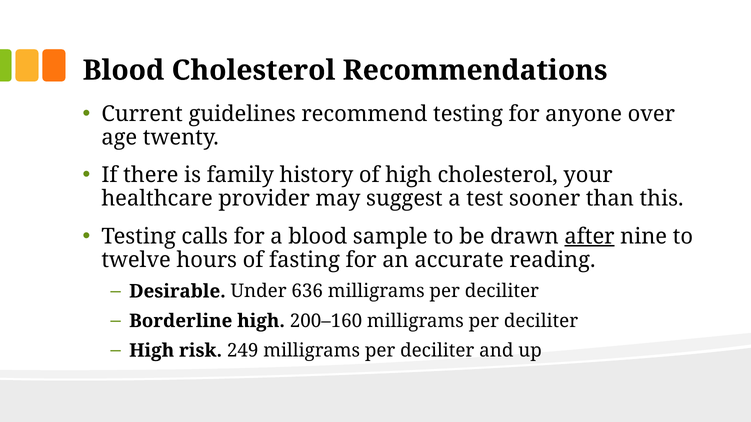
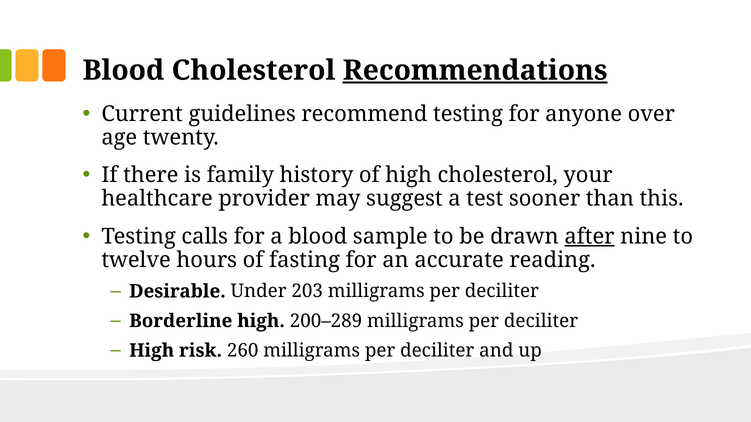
Recommendations underline: none -> present (475, 70)
636: 636 -> 203 (307, 292)
200–160: 200–160 -> 200–289 (326, 321)
249: 249 -> 260 (243, 351)
